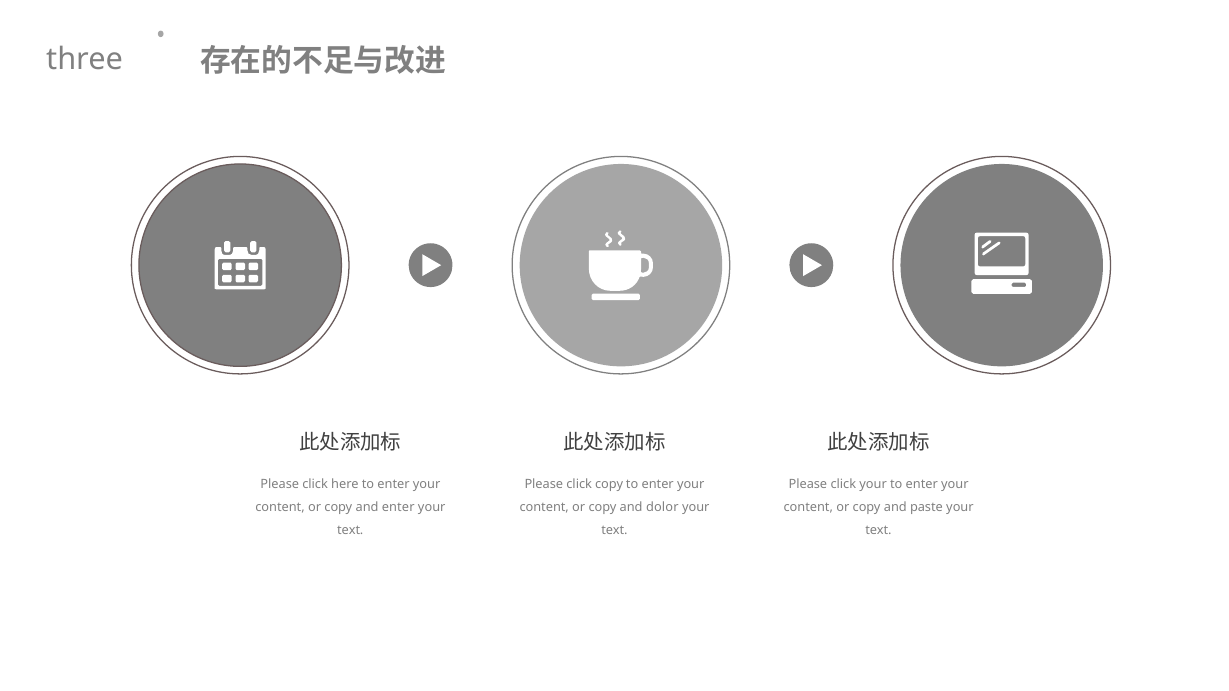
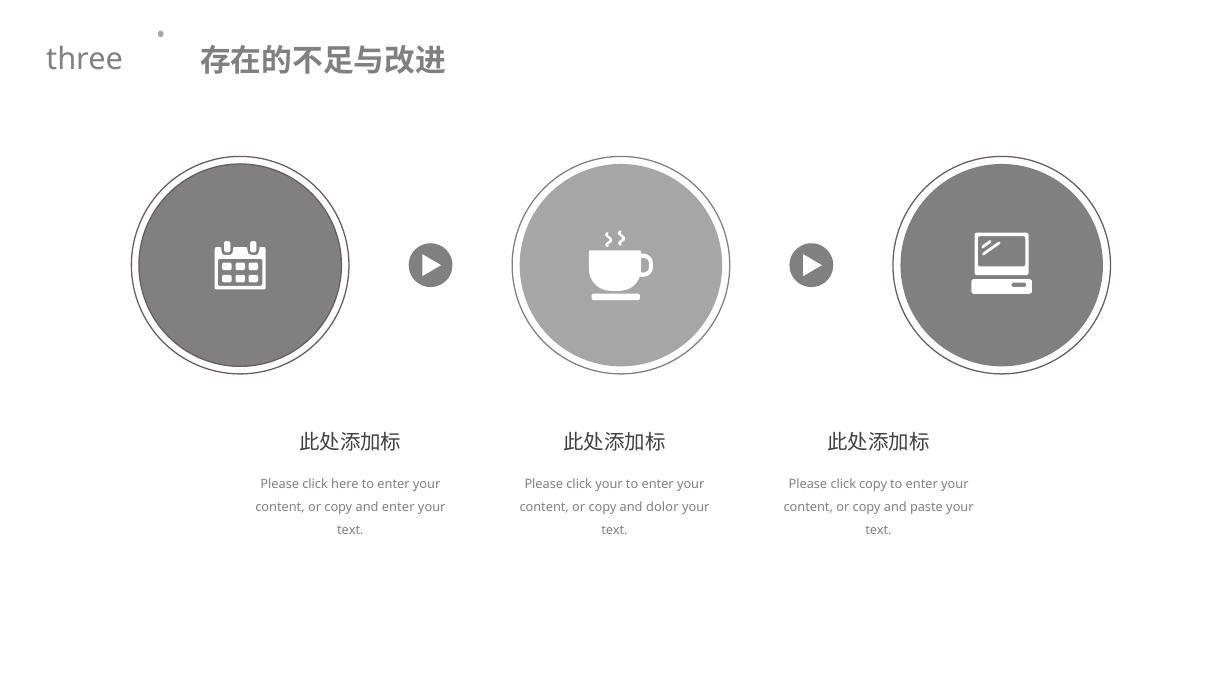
click copy: copy -> your (609, 485)
click your: your -> copy (873, 485)
